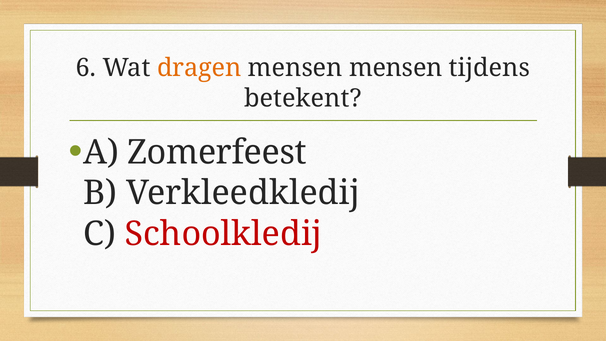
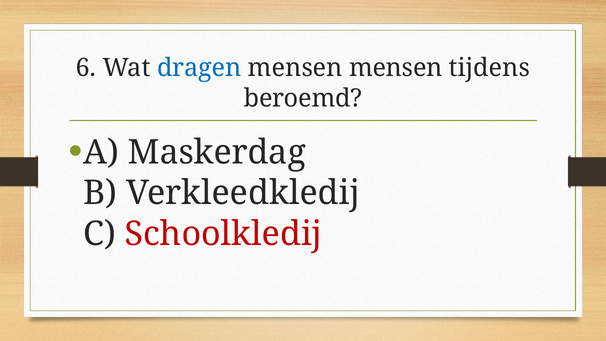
dragen colour: orange -> blue (199, 68)
betekent: betekent -> beroemd (303, 98)
Zomerfeest: Zomerfeest -> Maskerdag (217, 152)
